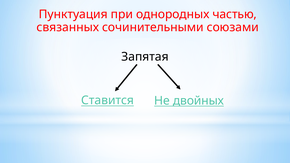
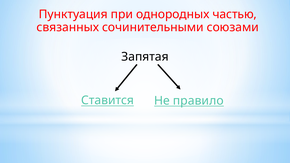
двойных: двойных -> правило (198, 101)
